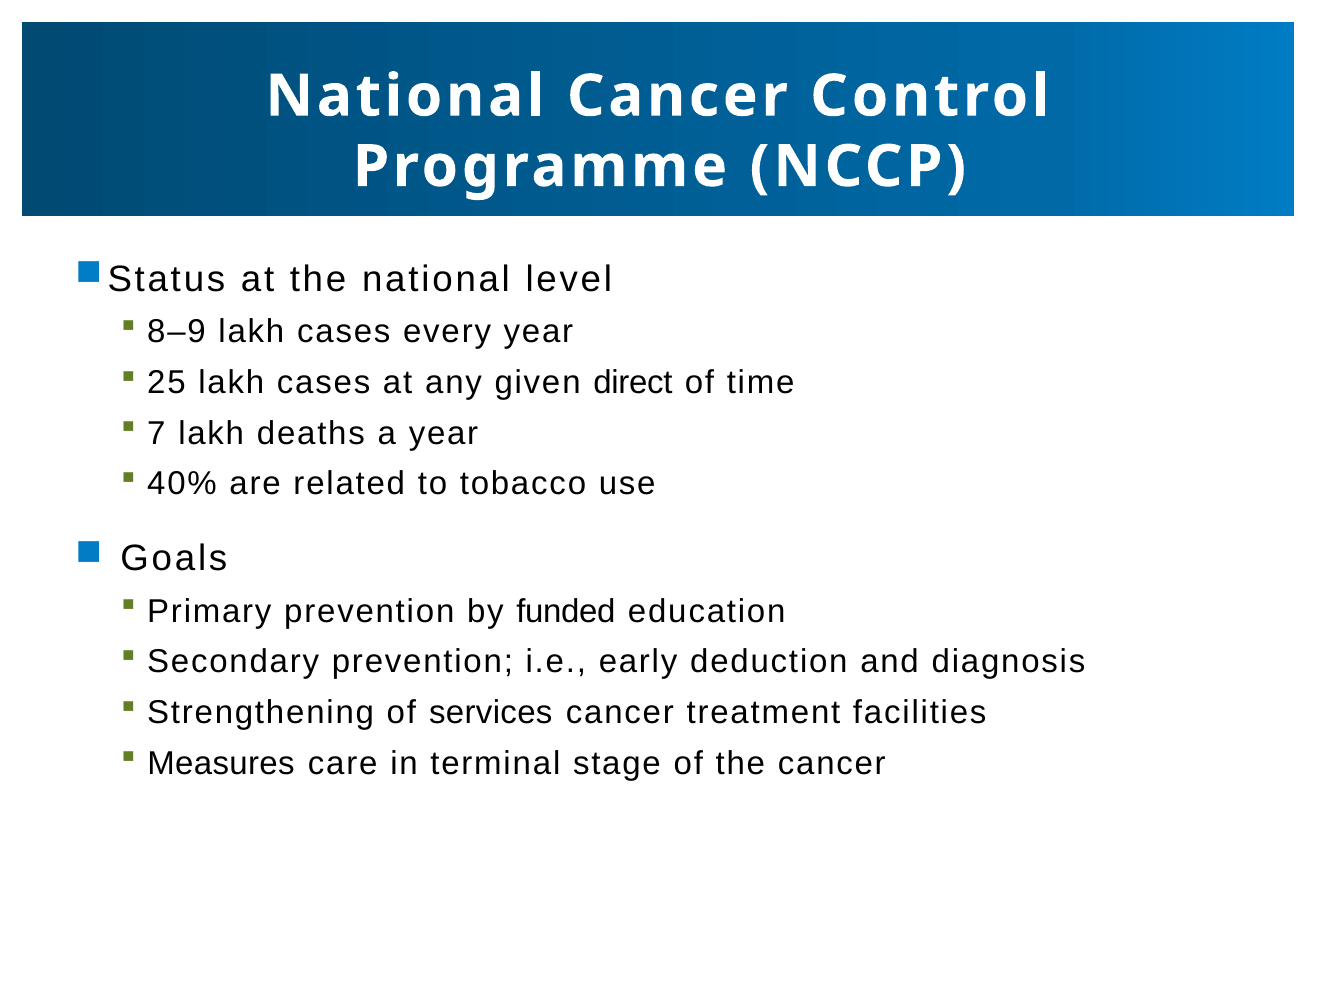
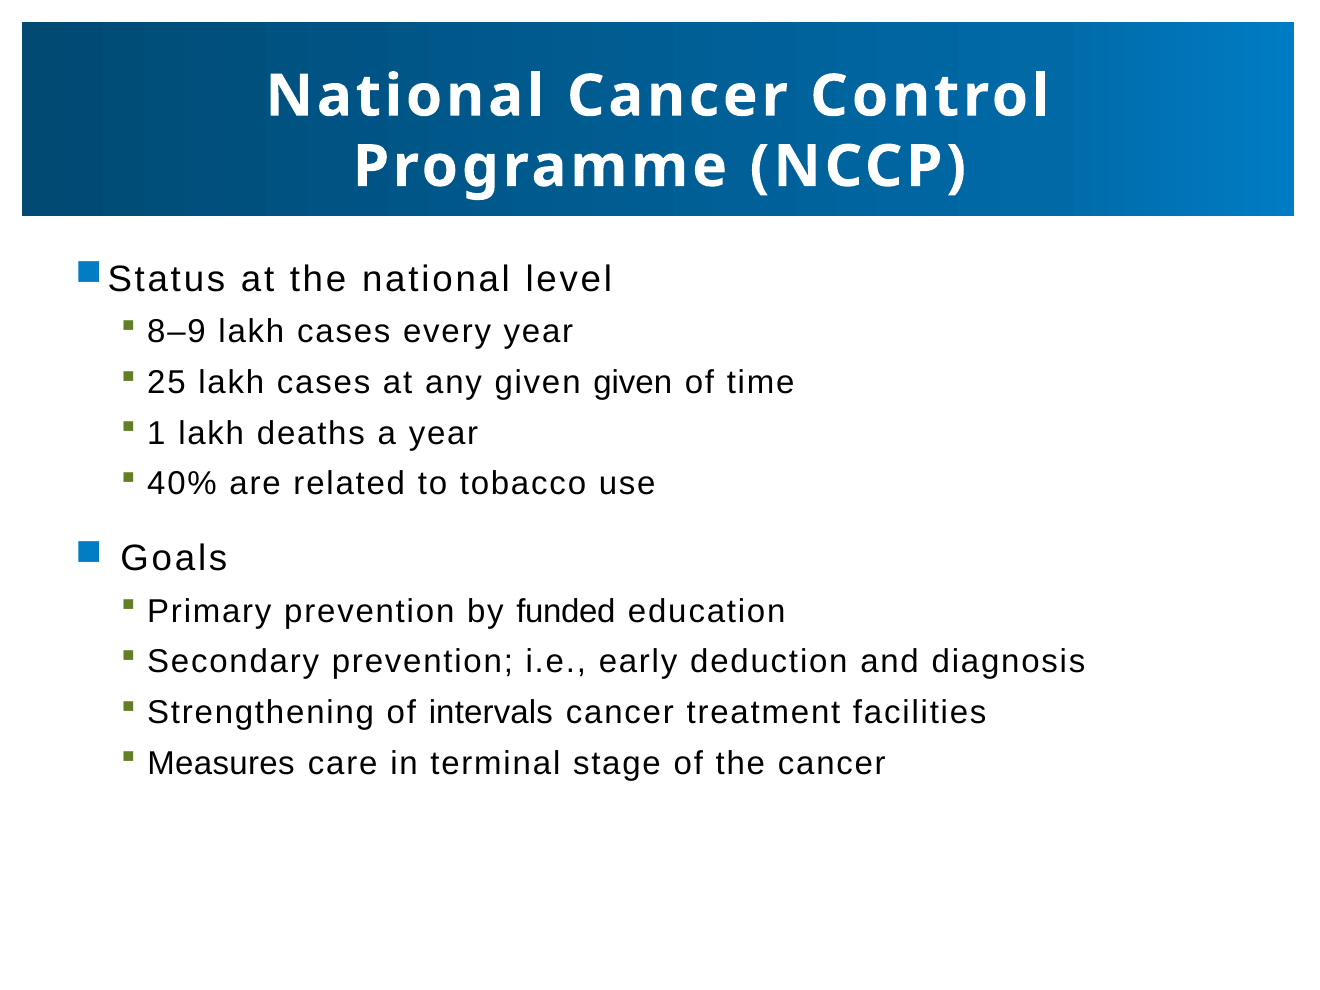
given direct: direct -> given (633, 383)
7: 7 -> 1 (156, 433)
services: services -> intervals (491, 713)
